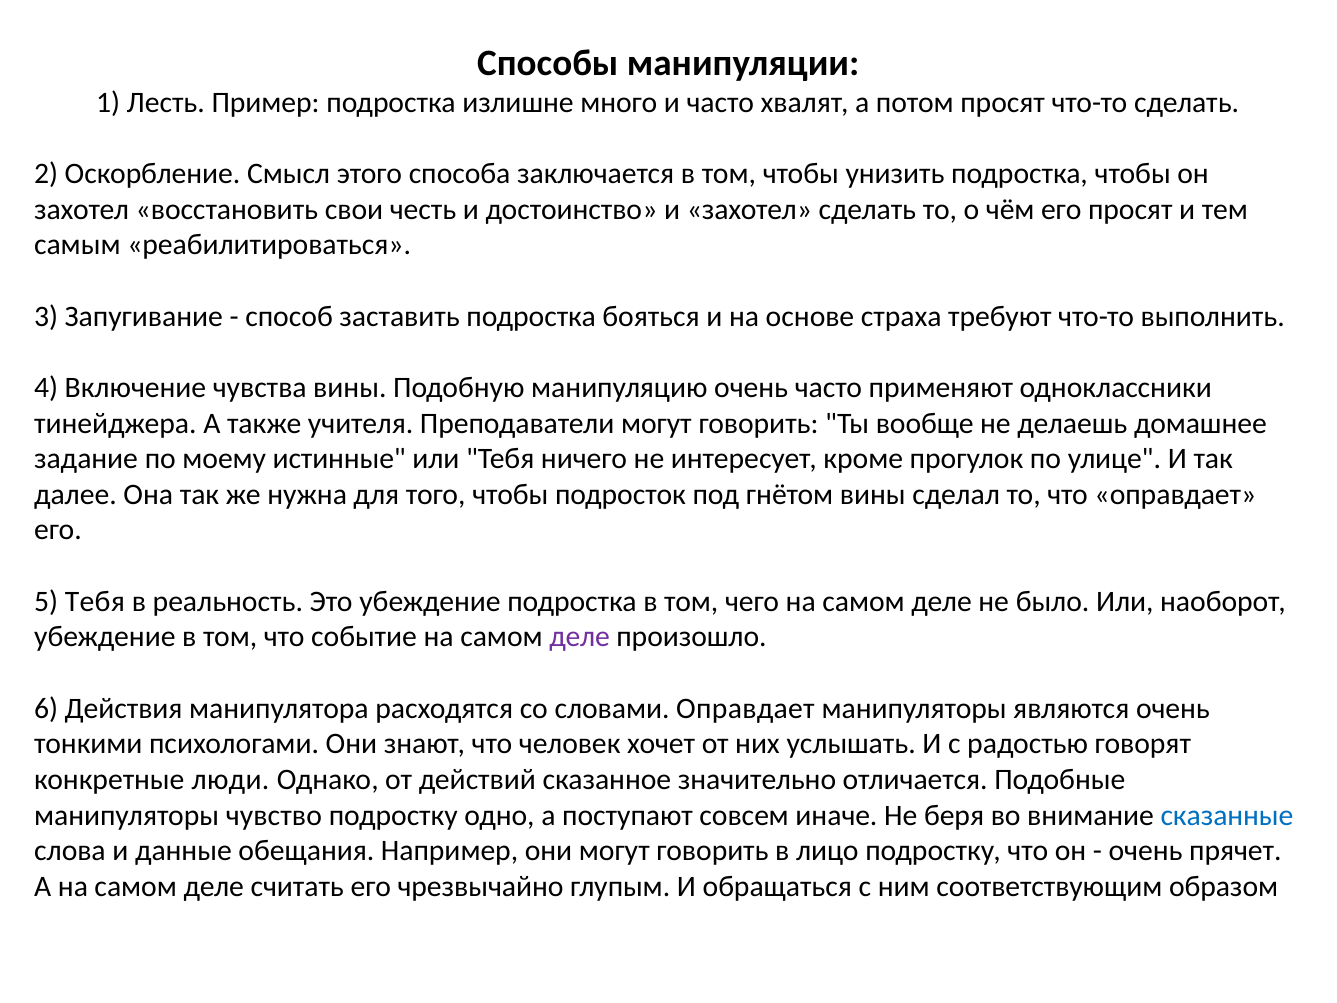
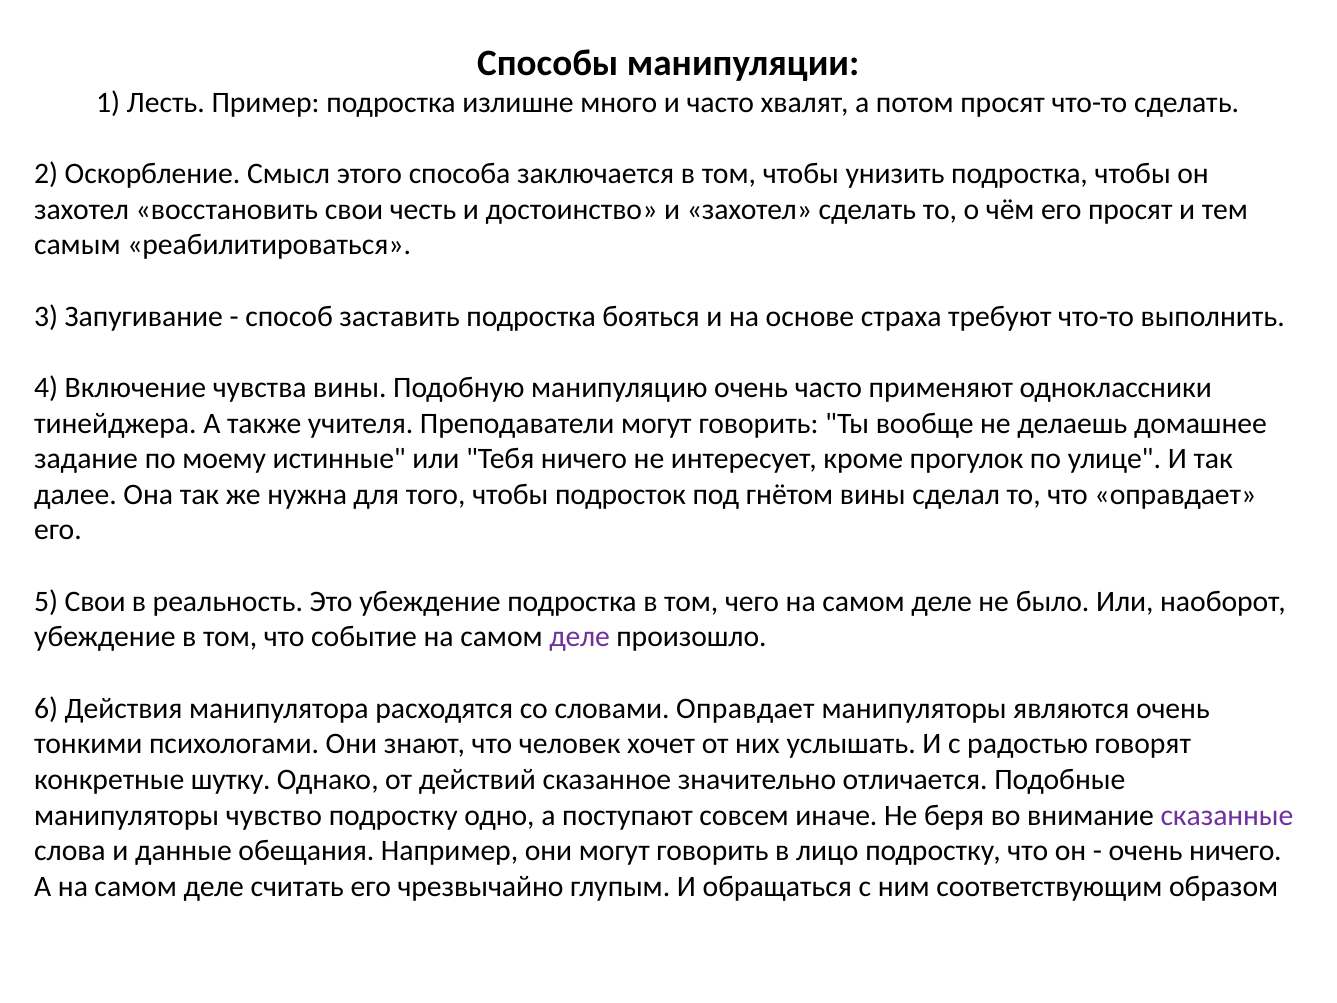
5 Тебя: Тебя -> Свои (95, 601)
люди: люди -> шутку (231, 780)
сказанные colour: blue -> purple (1227, 815)
очень прячет: прячет -> ничего (1235, 851)
